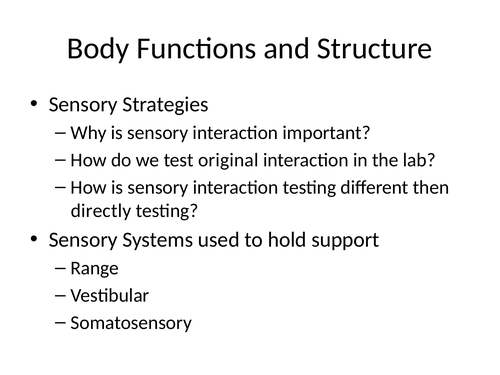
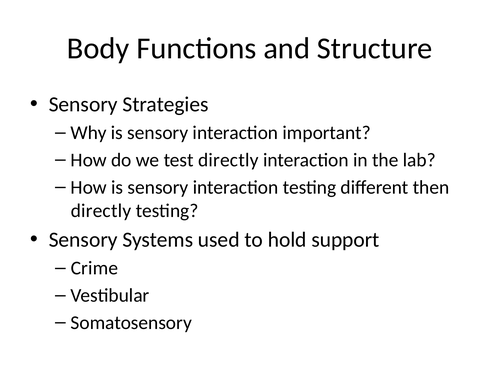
test original: original -> directly (228, 160)
Range: Range -> Crime (95, 268)
